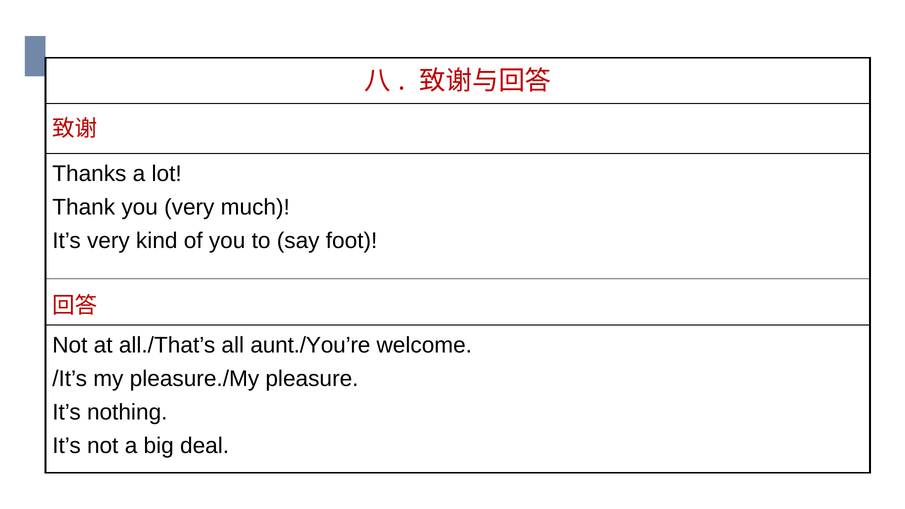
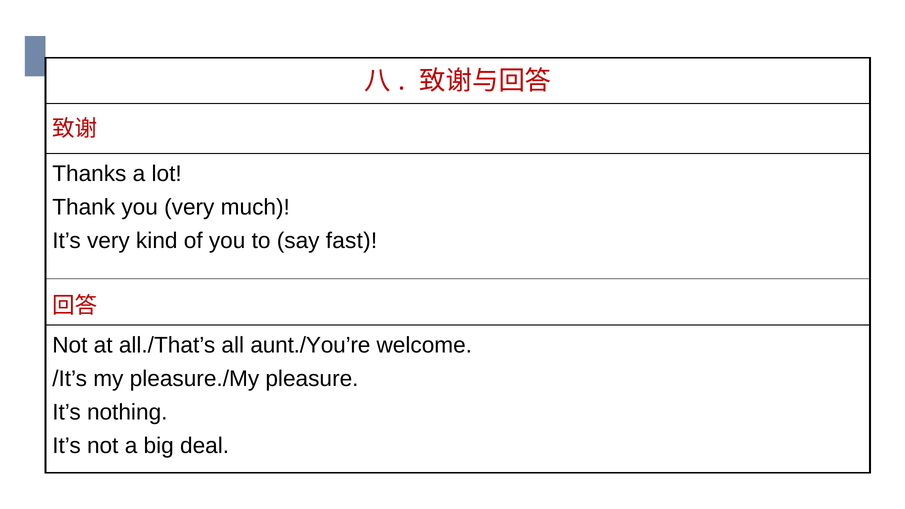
foot: foot -> fast (351, 241)
